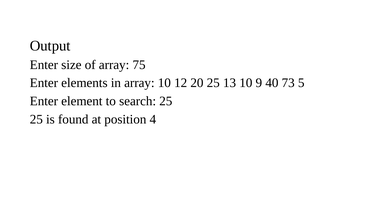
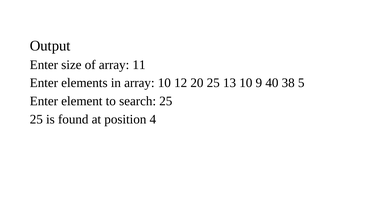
75: 75 -> 11 (139, 65)
73: 73 -> 38 (288, 83)
